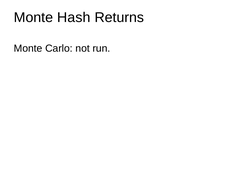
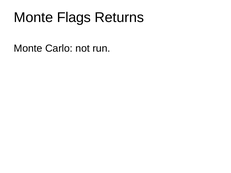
Hash: Hash -> Flags (74, 18)
